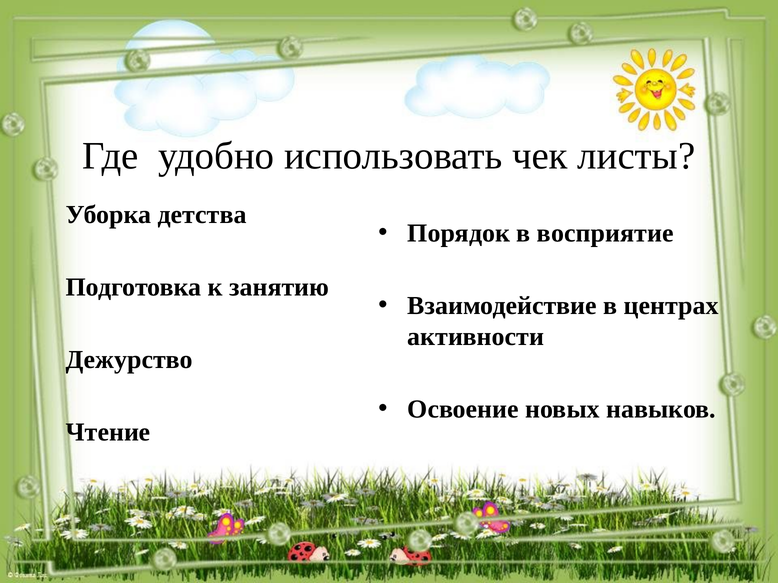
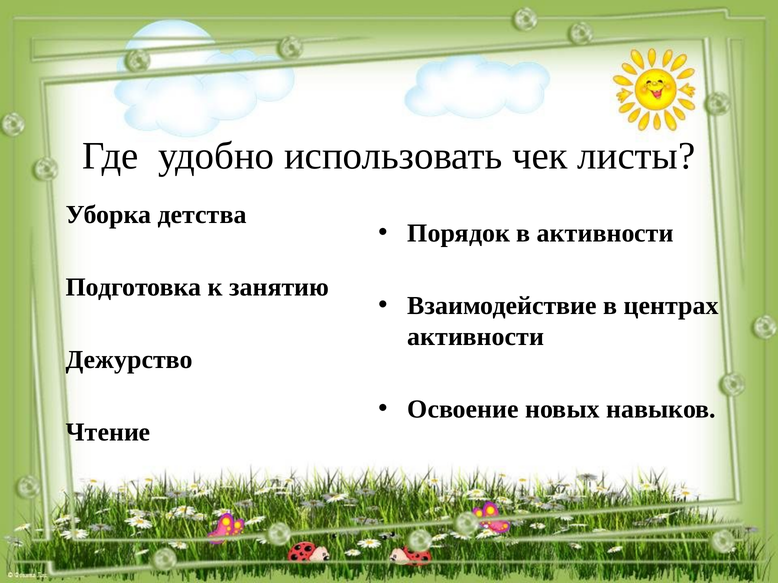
в восприятие: восприятие -> активности (605, 233)
